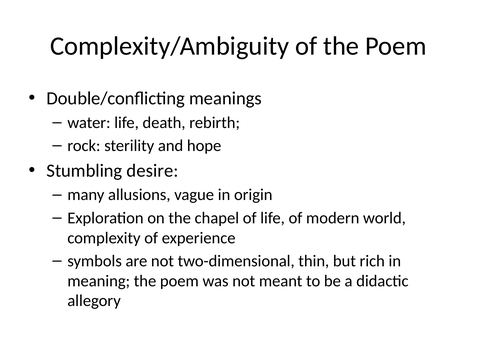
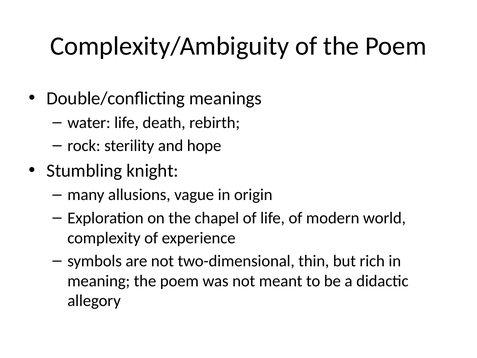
desire: desire -> knight (153, 170)
